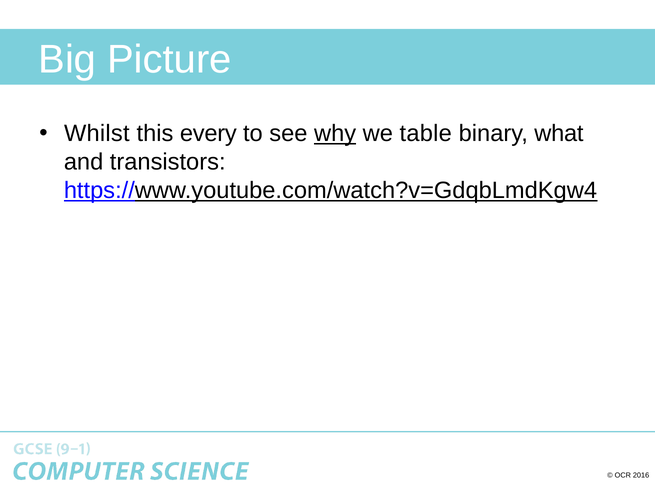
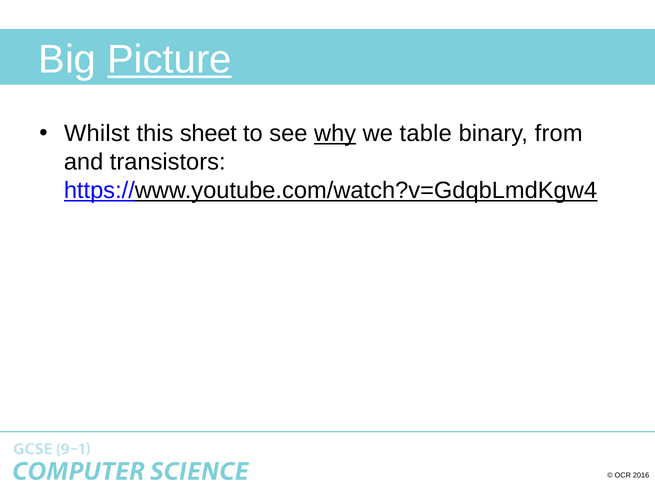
Picture underline: none -> present (170, 60)
every: every -> sheet (208, 134)
what: what -> from (559, 134)
